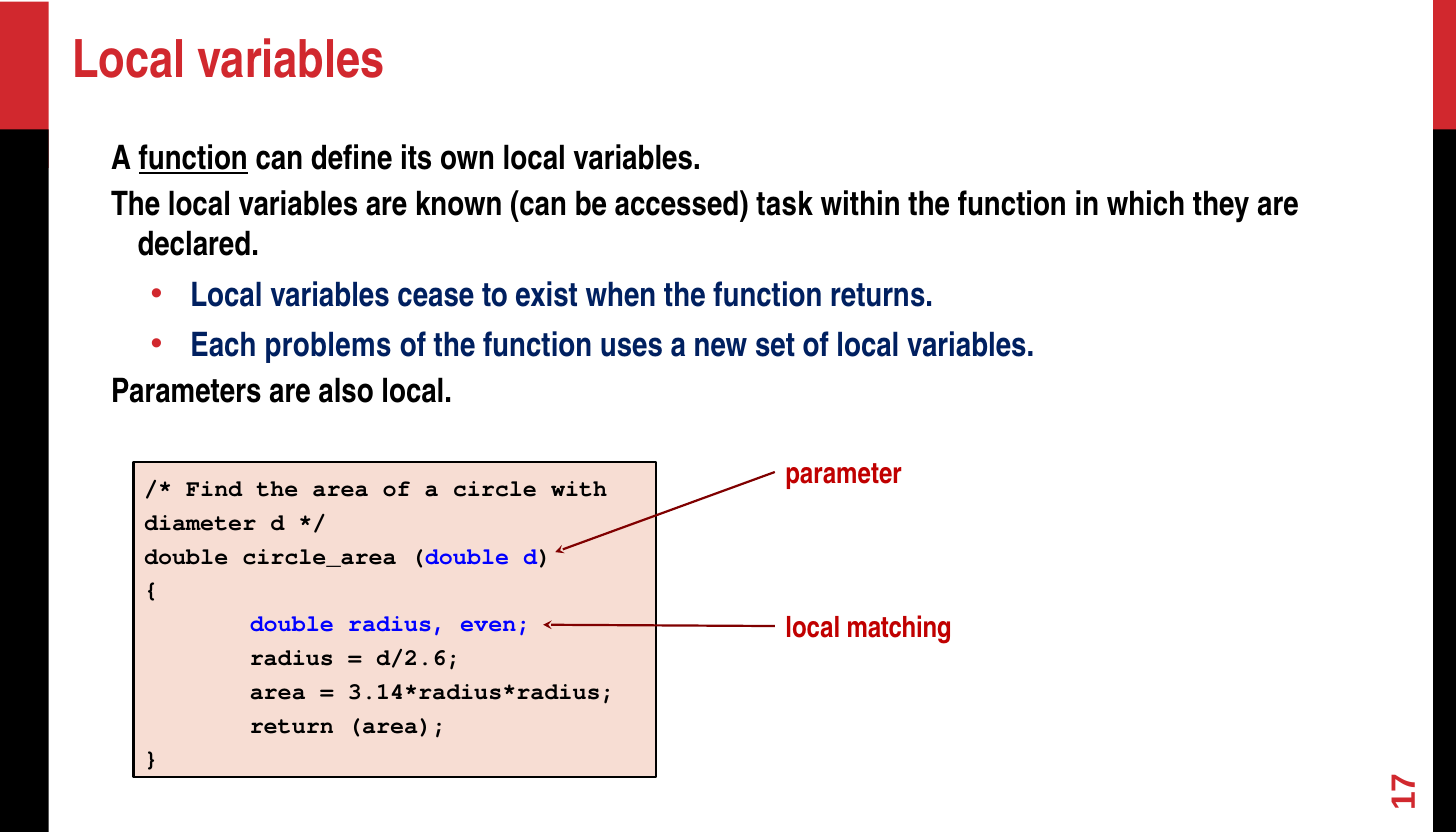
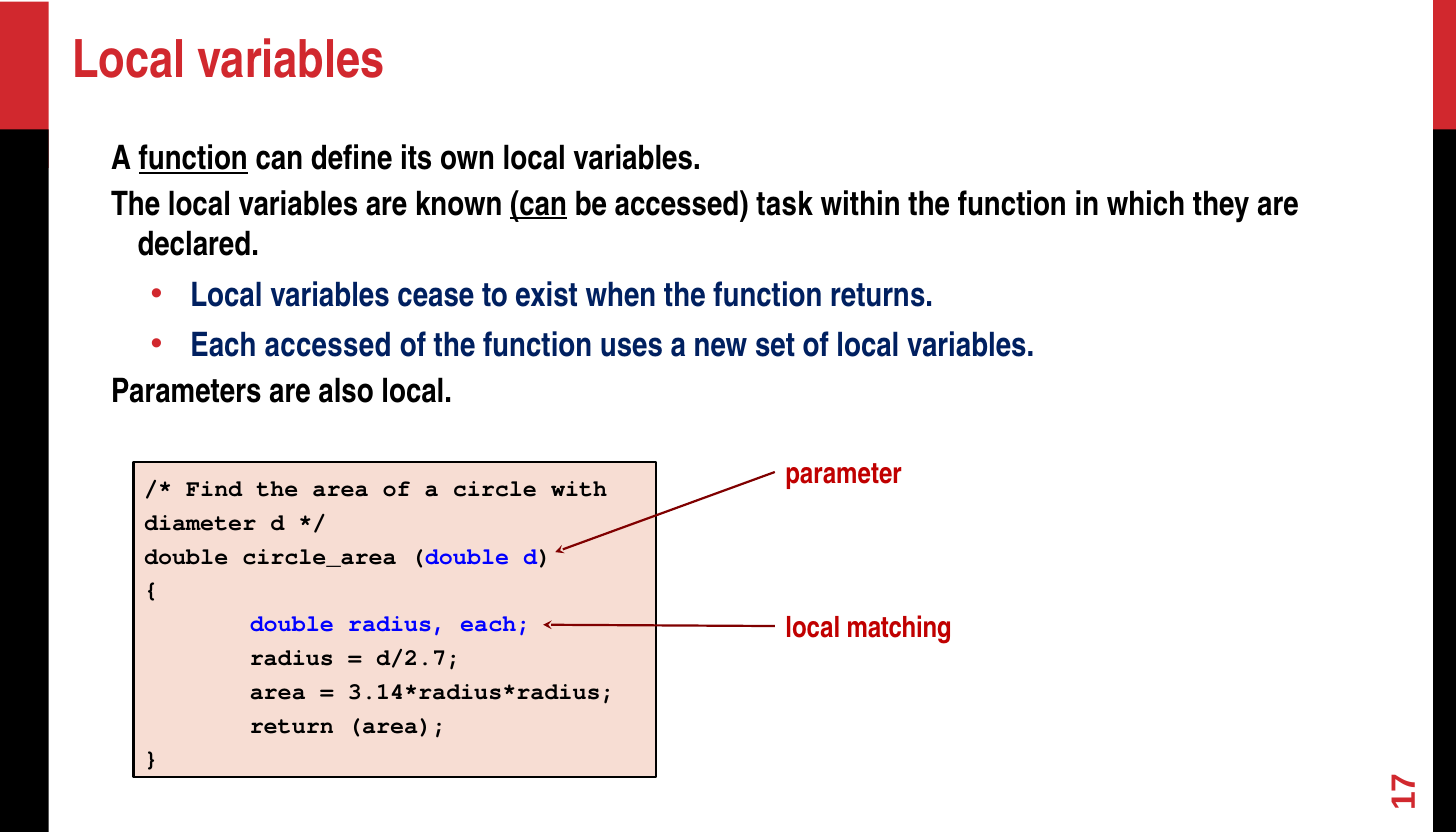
can underline: none -> present (539, 204)
Each problems: problems -> accessed (328, 346)
radius even: even -> each (495, 624)
d/2.6: d/2.6 -> d/2.7 (418, 658)
